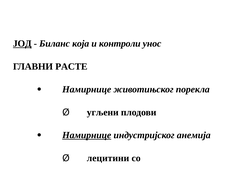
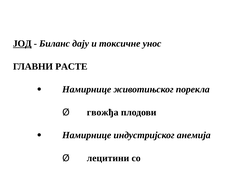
која: која -> дају (81, 44)
контроли: контроли -> токсичне (120, 44)
угљени: угљени -> гвожђа (103, 113)
Намирнице underline: present -> none (87, 136)
